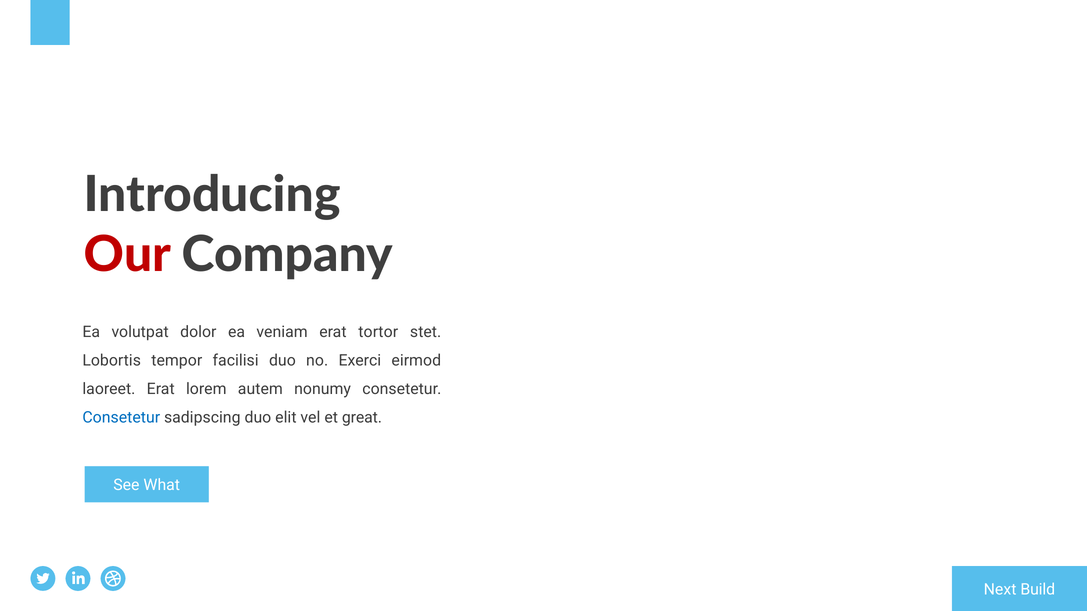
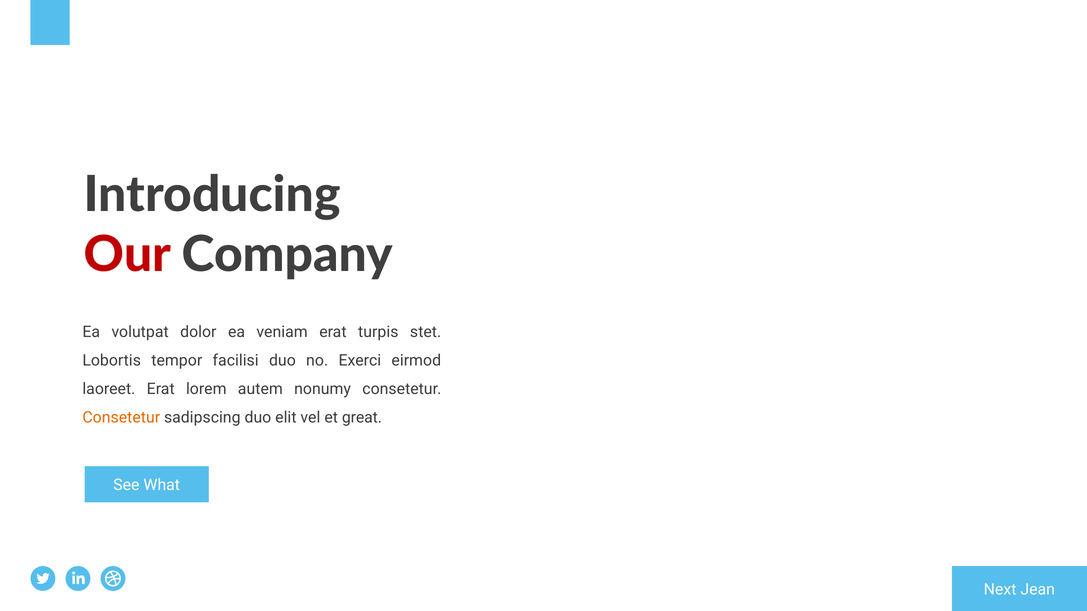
tortor: tortor -> turpis (378, 332)
Consetetur colour: blue -> orange (121, 418)
Build: Build -> Jean (1038, 590)
